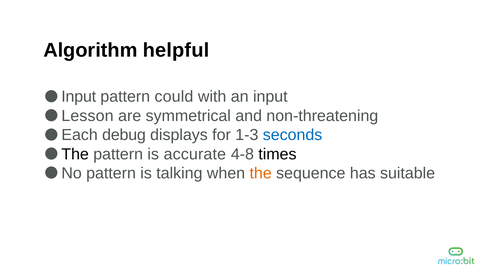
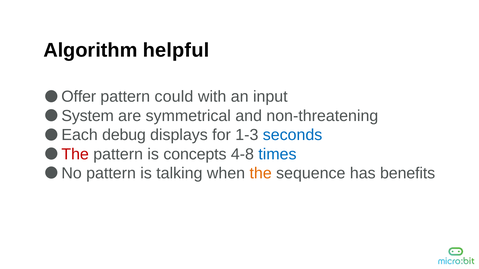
Input: Input -> Offer (79, 97)
Lesson: Lesson -> System (88, 116)
The colour: black -> red (75, 154)
accurate: accurate -> concepts (195, 154)
times colour: black -> blue (277, 154)
suitable: suitable -> benefits (408, 173)
